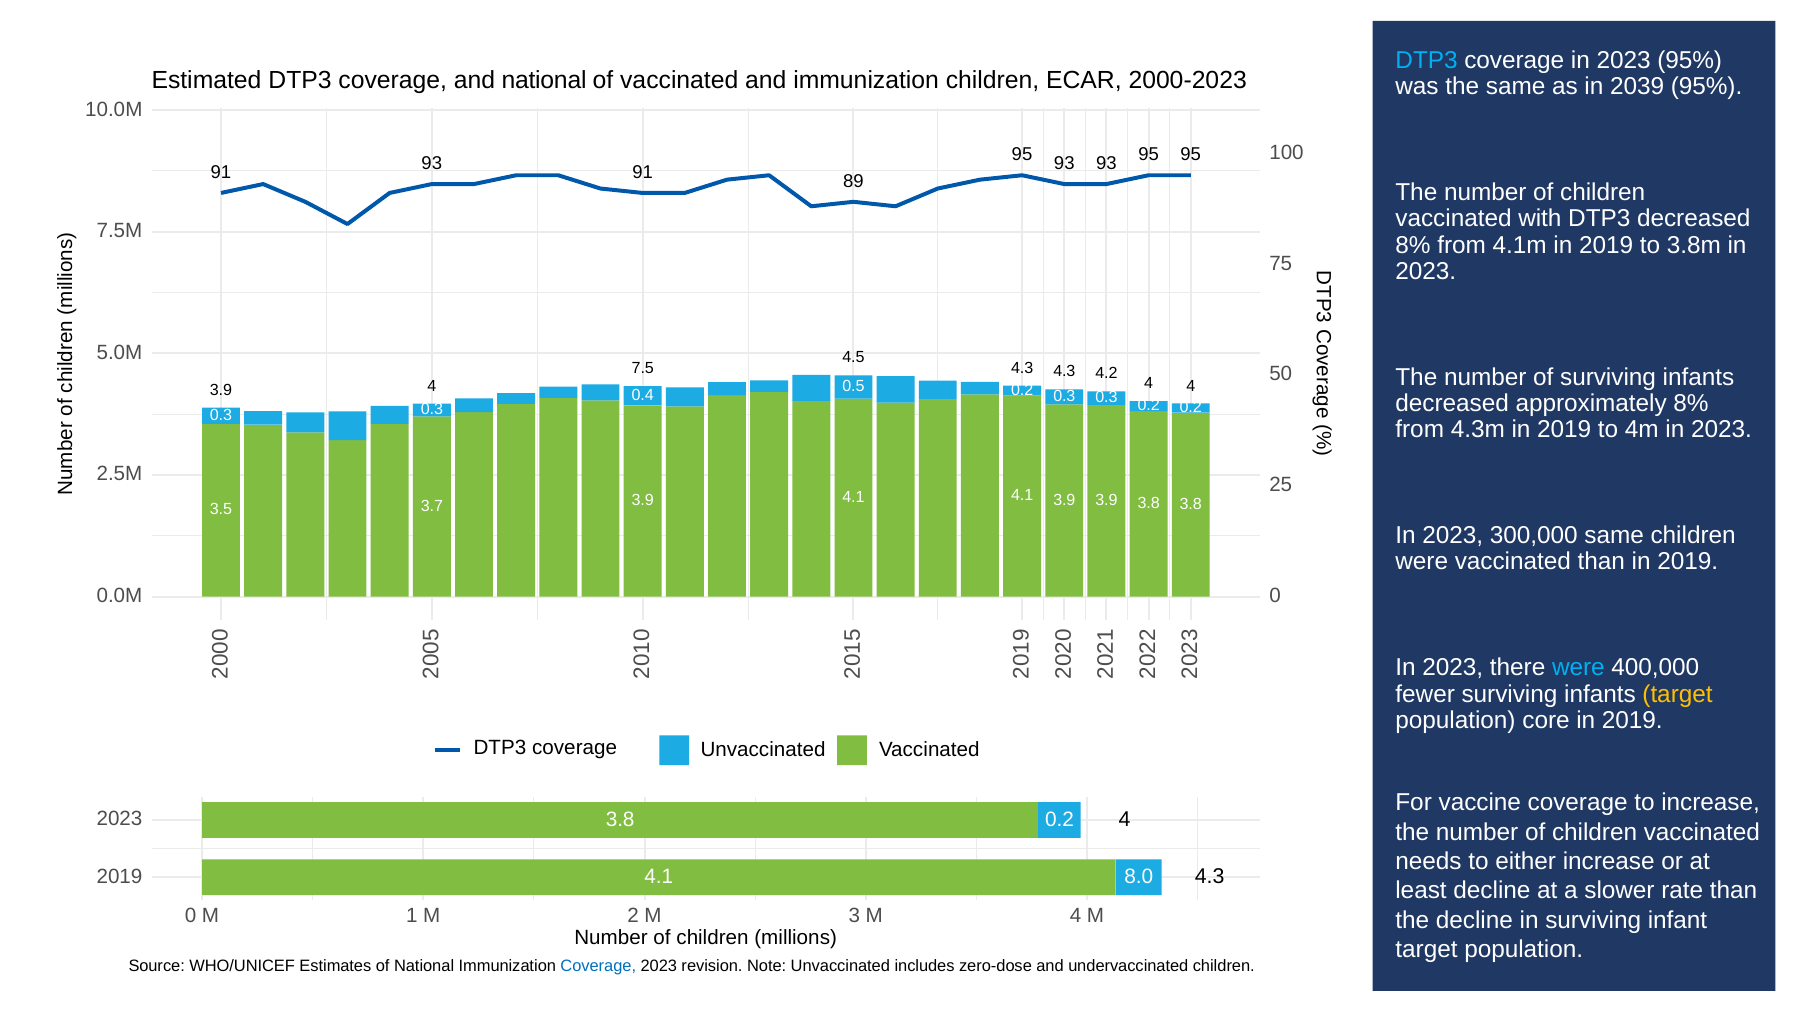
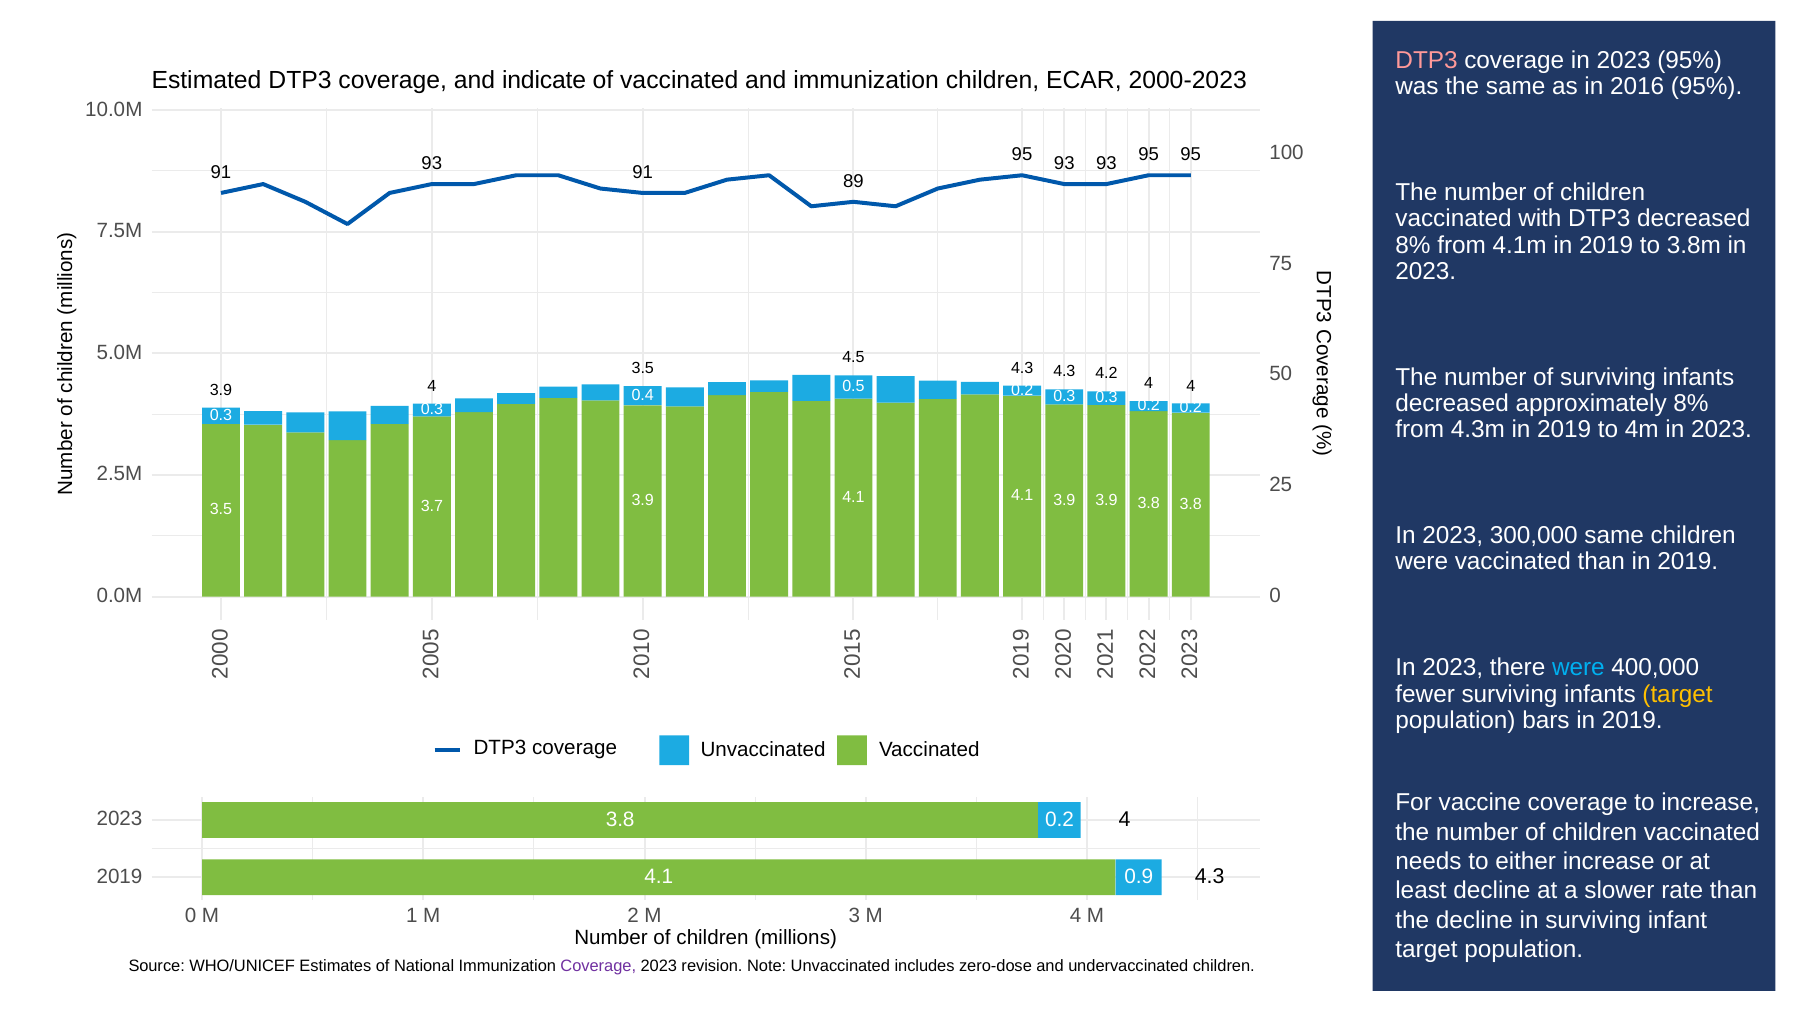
DTP3 colour: light blue -> pink (1427, 60)
and national: national -> indicate (544, 80)
2039: 2039 -> 2016 (1637, 86)
7.5: 7.5 -> 3.5 (643, 368)
core: core -> bars (1546, 720)
8.0: 8.0 -> 0.9 (1139, 876)
Coverage colour: blue -> purple (598, 966)
